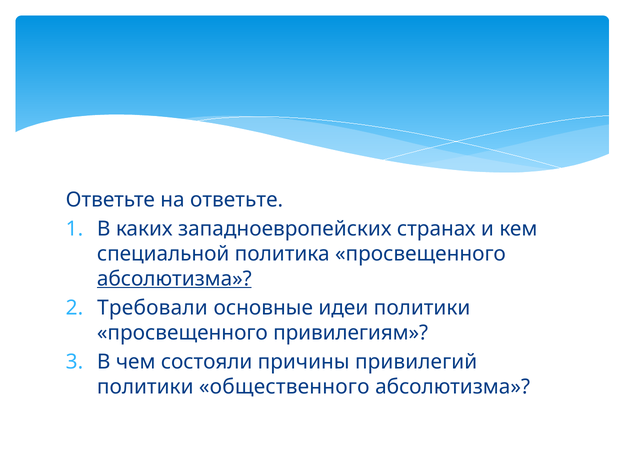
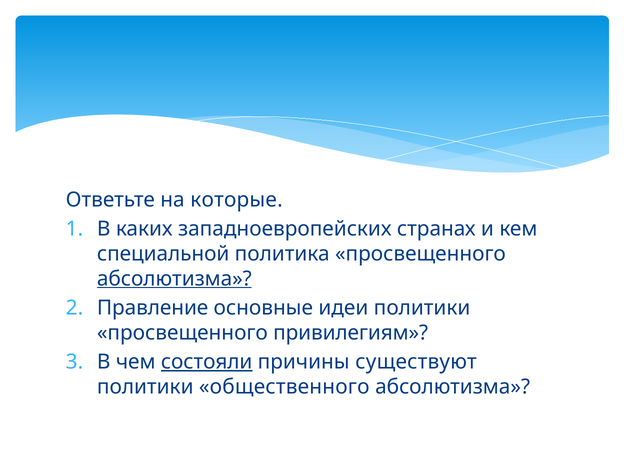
на ответьте: ответьте -> которые (237, 200)
Требовали: Требовали -> Правление (153, 308)
состояли underline: none -> present (207, 362)
привилегий: привилегий -> существуют (416, 362)
